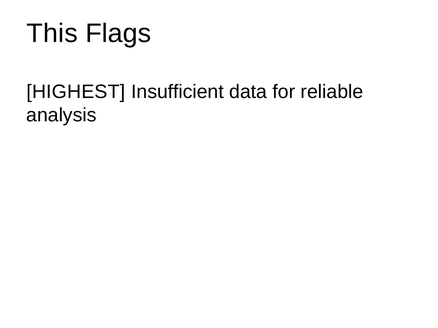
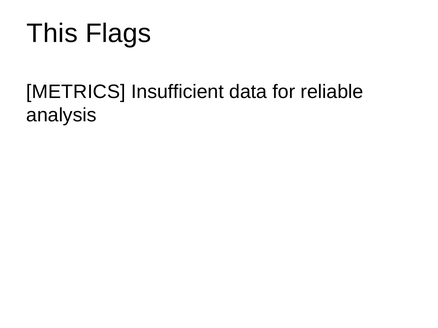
HIGHEST: HIGHEST -> METRICS (76, 92)
